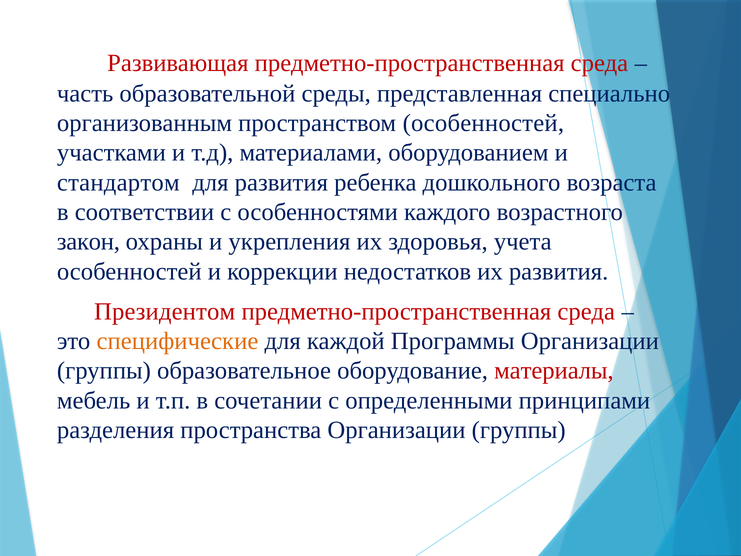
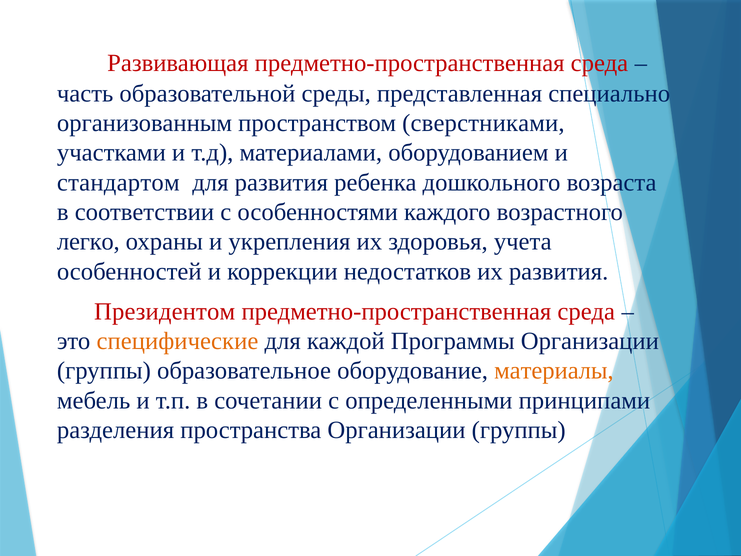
пространством особенностей: особенностей -> сверстниками (483, 123)
закон: закон -> легко (88, 242)
материалы colour: red -> orange (554, 371)
